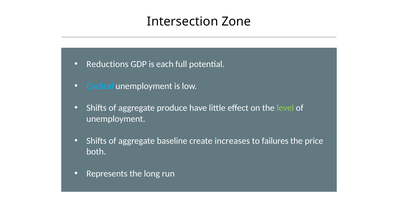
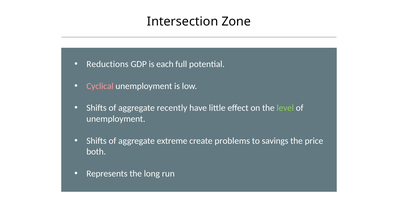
Cyclical colour: light blue -> pink (100, 86)
produce: produce -> recently (172, 108)
baseline: baseline -> extreme (172, 141)
increases: increases -> problems (232, 141)
failures: failures -> savings (275, 141)
